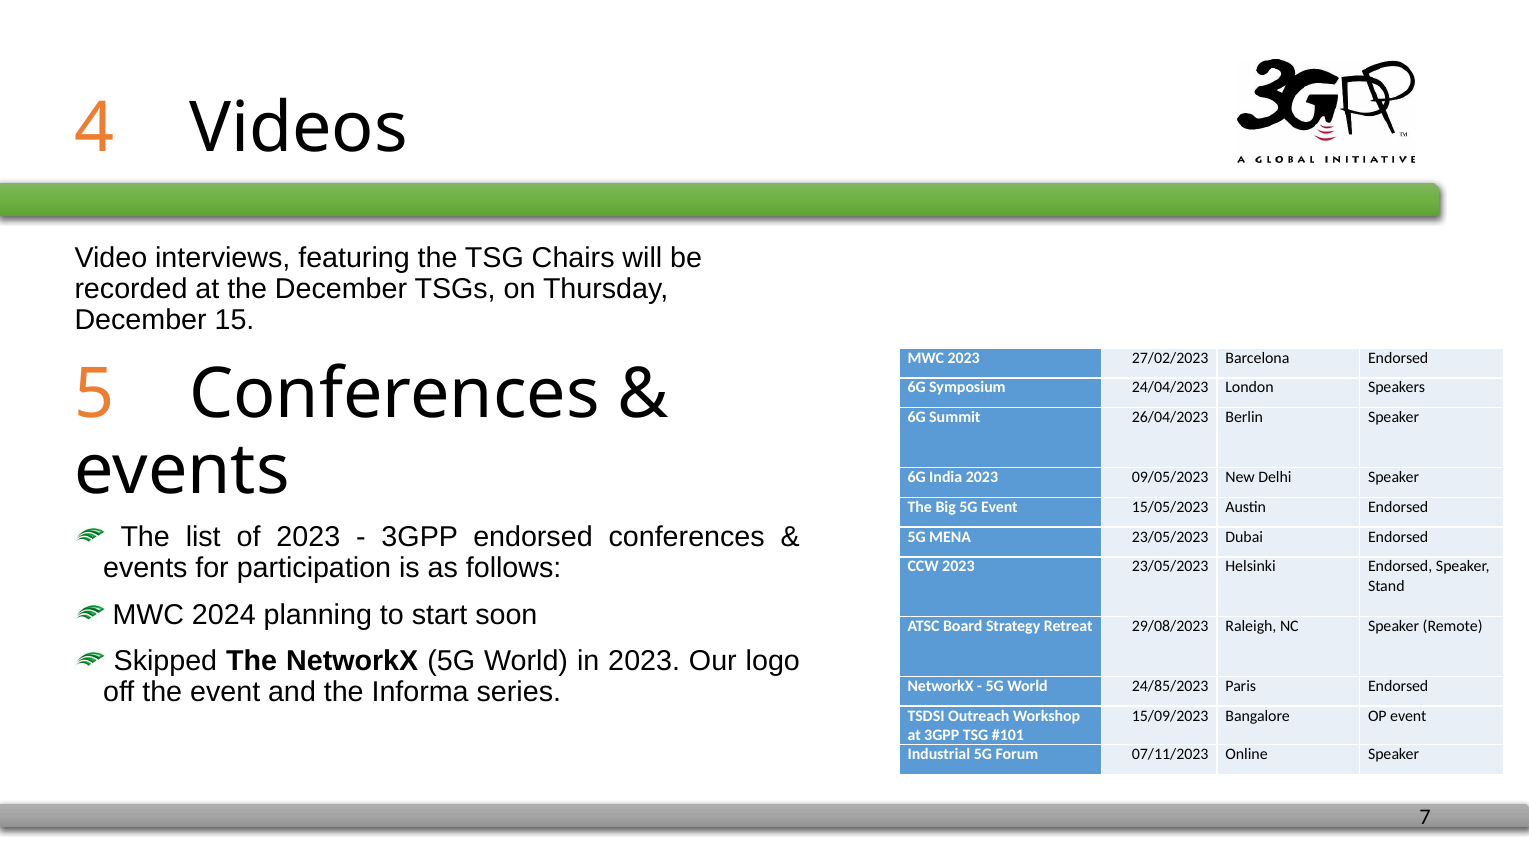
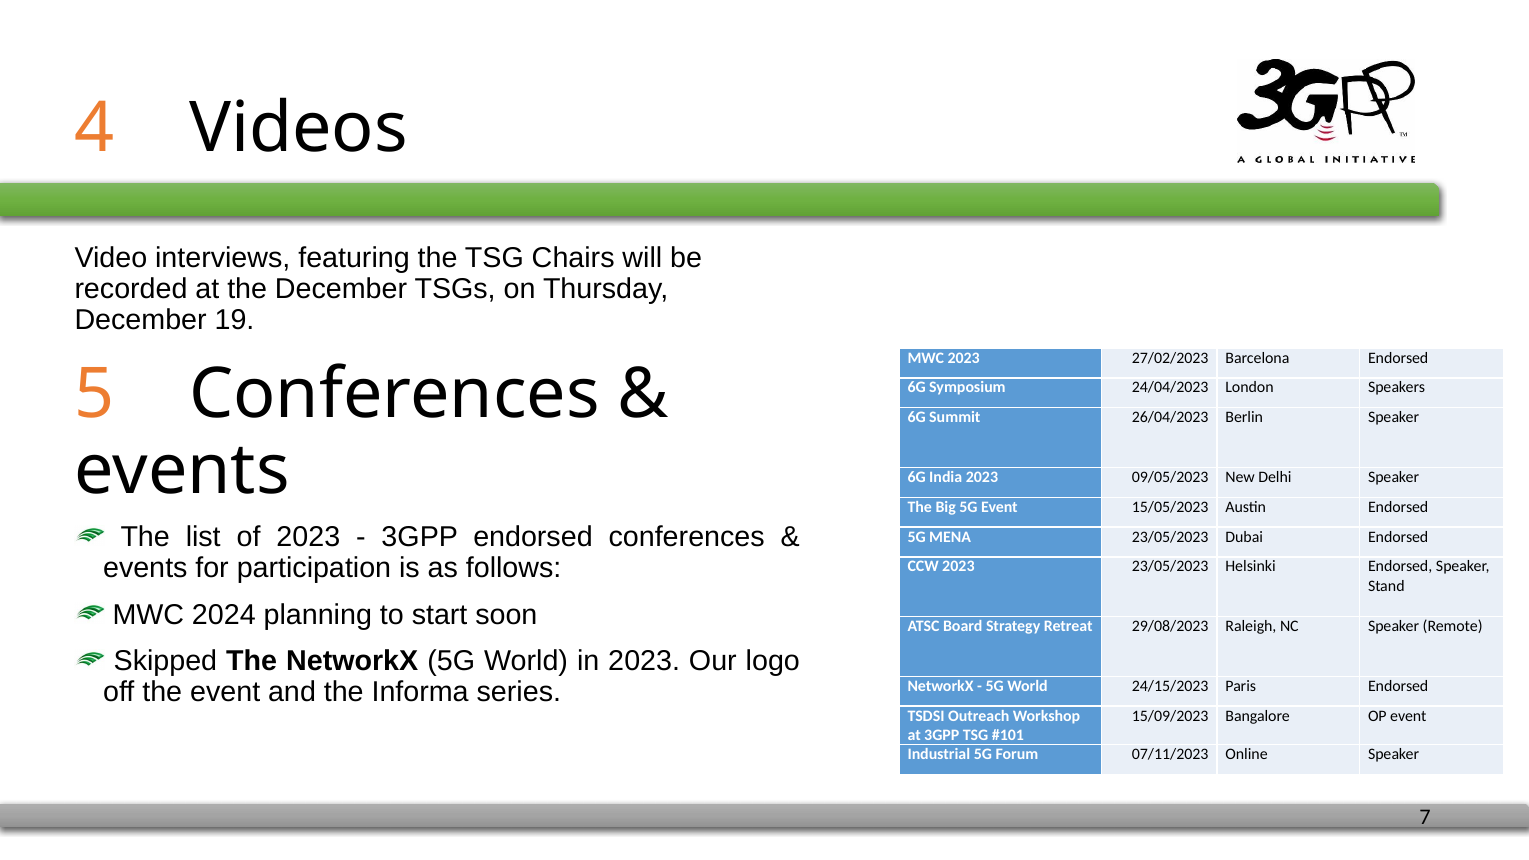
15: 15 -> 19 (234, 320)
24/85/2023: 24/85/2023 -> 24/15/2023 (1170, 686)
